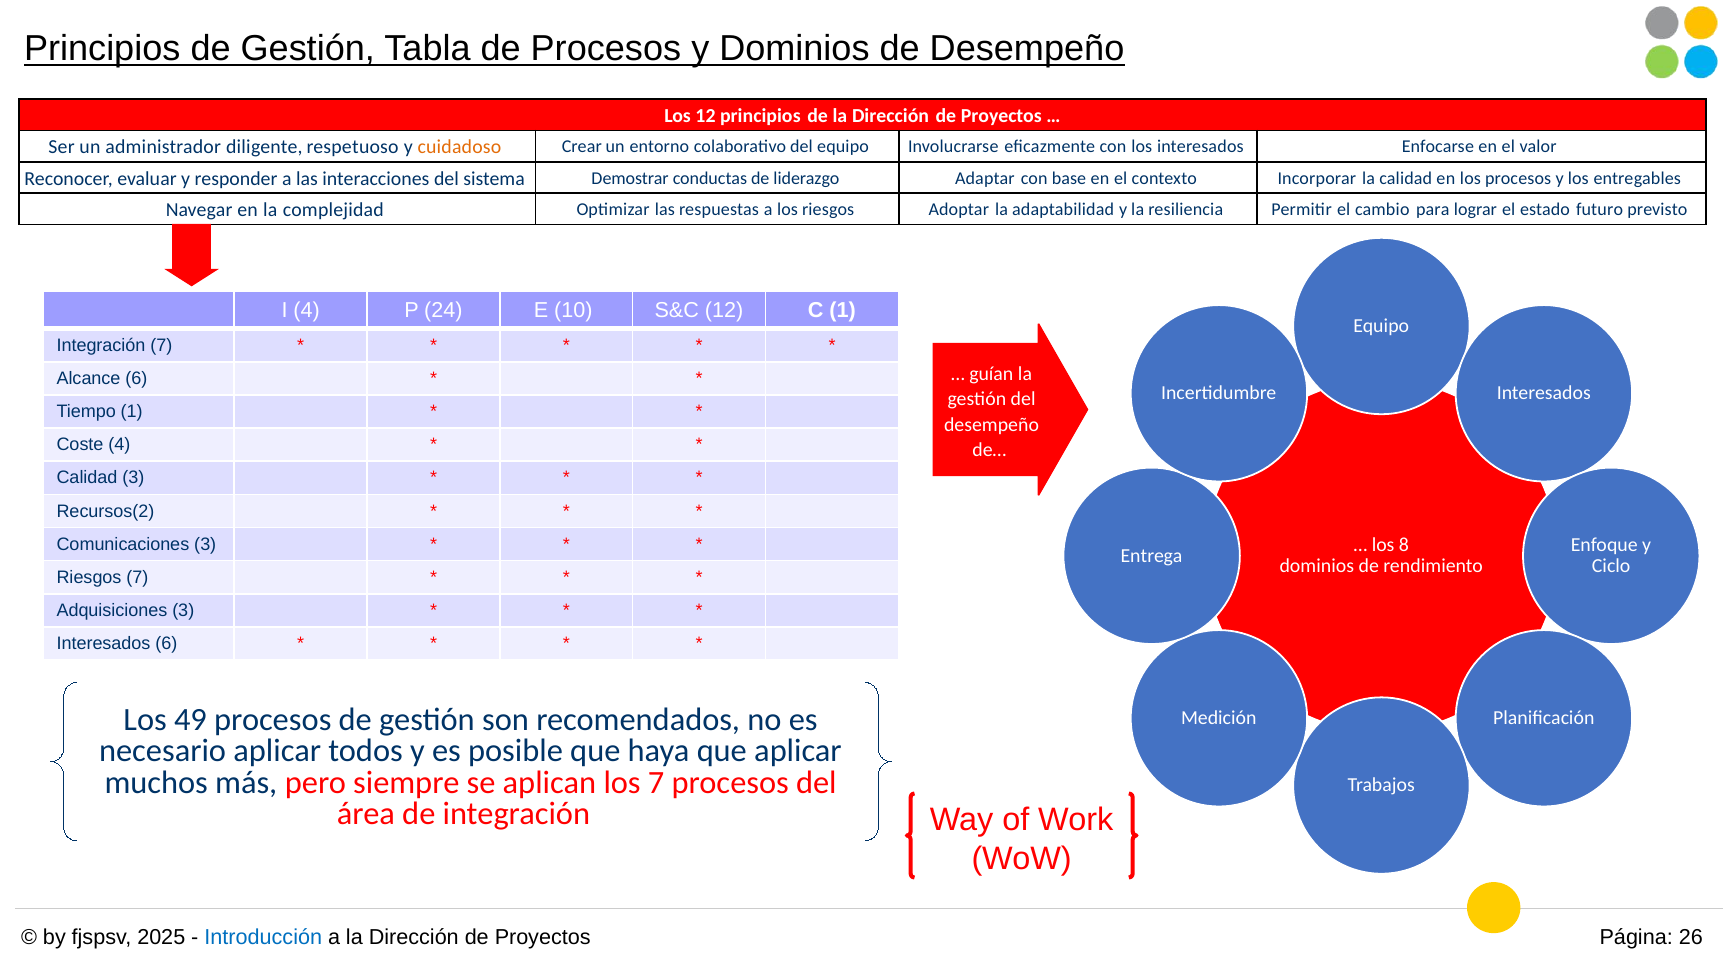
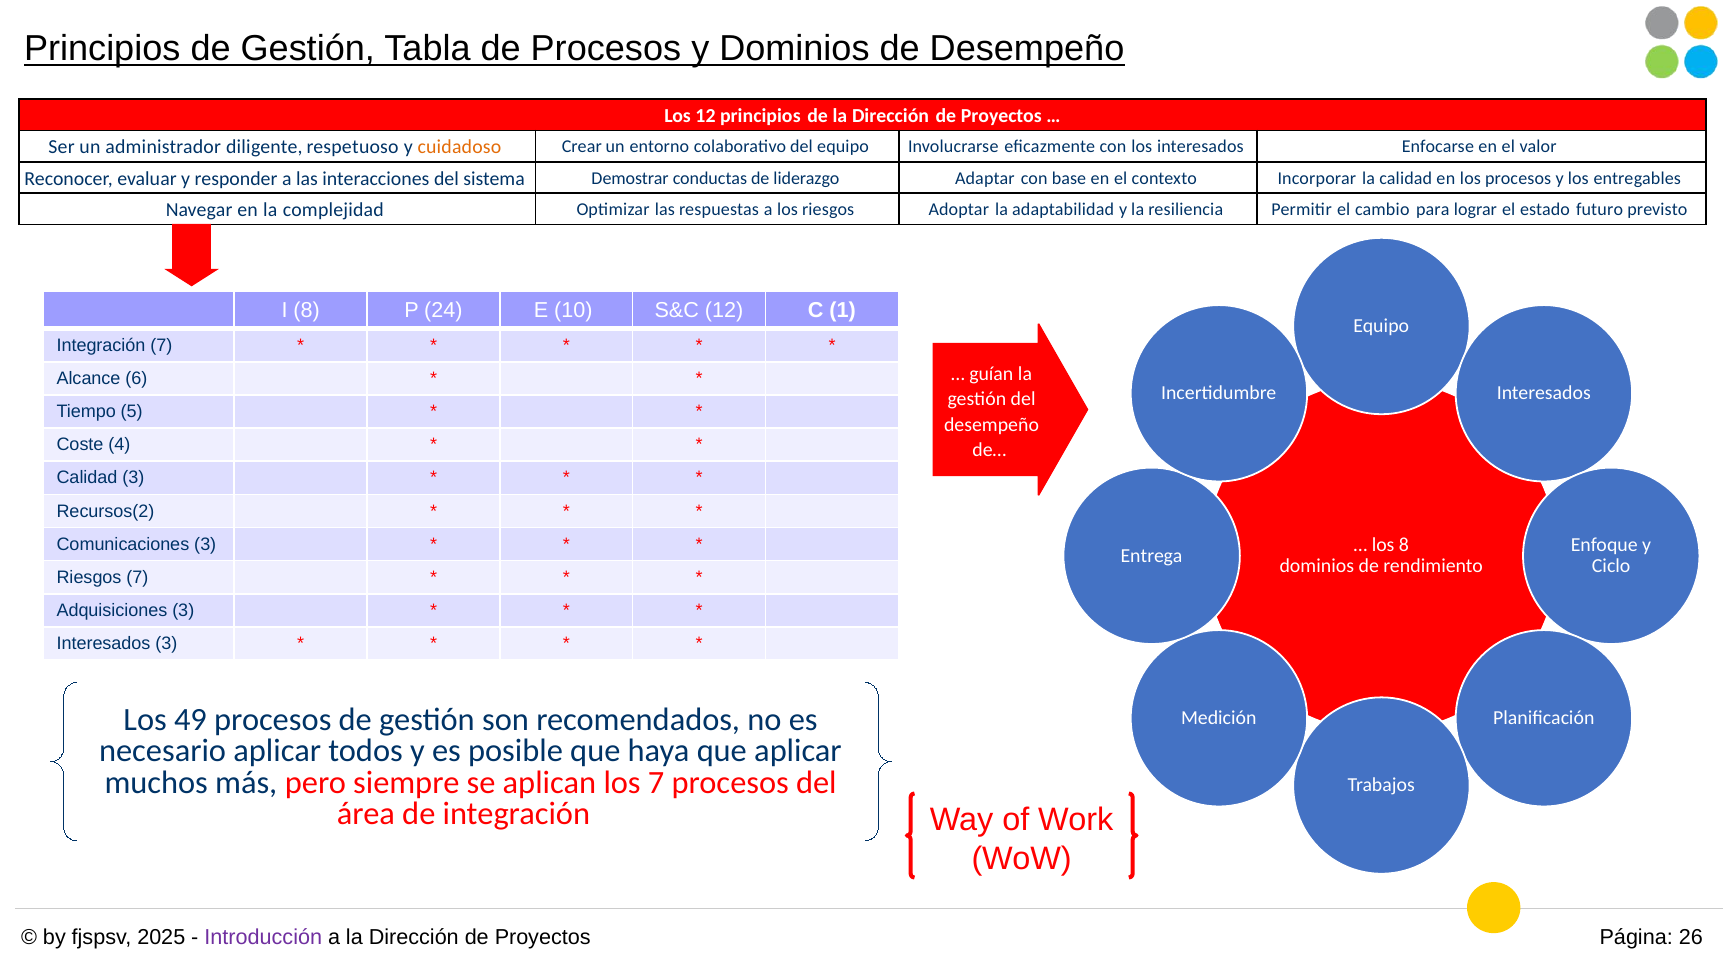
I 4: 4 -> 8 (307, 310)
Tiempo 1: 1 -> 5 (132, 412)
Interesados 6: 6 -> 3 (166, 644)
Introducción colour: blue -> purple (263, 938)
